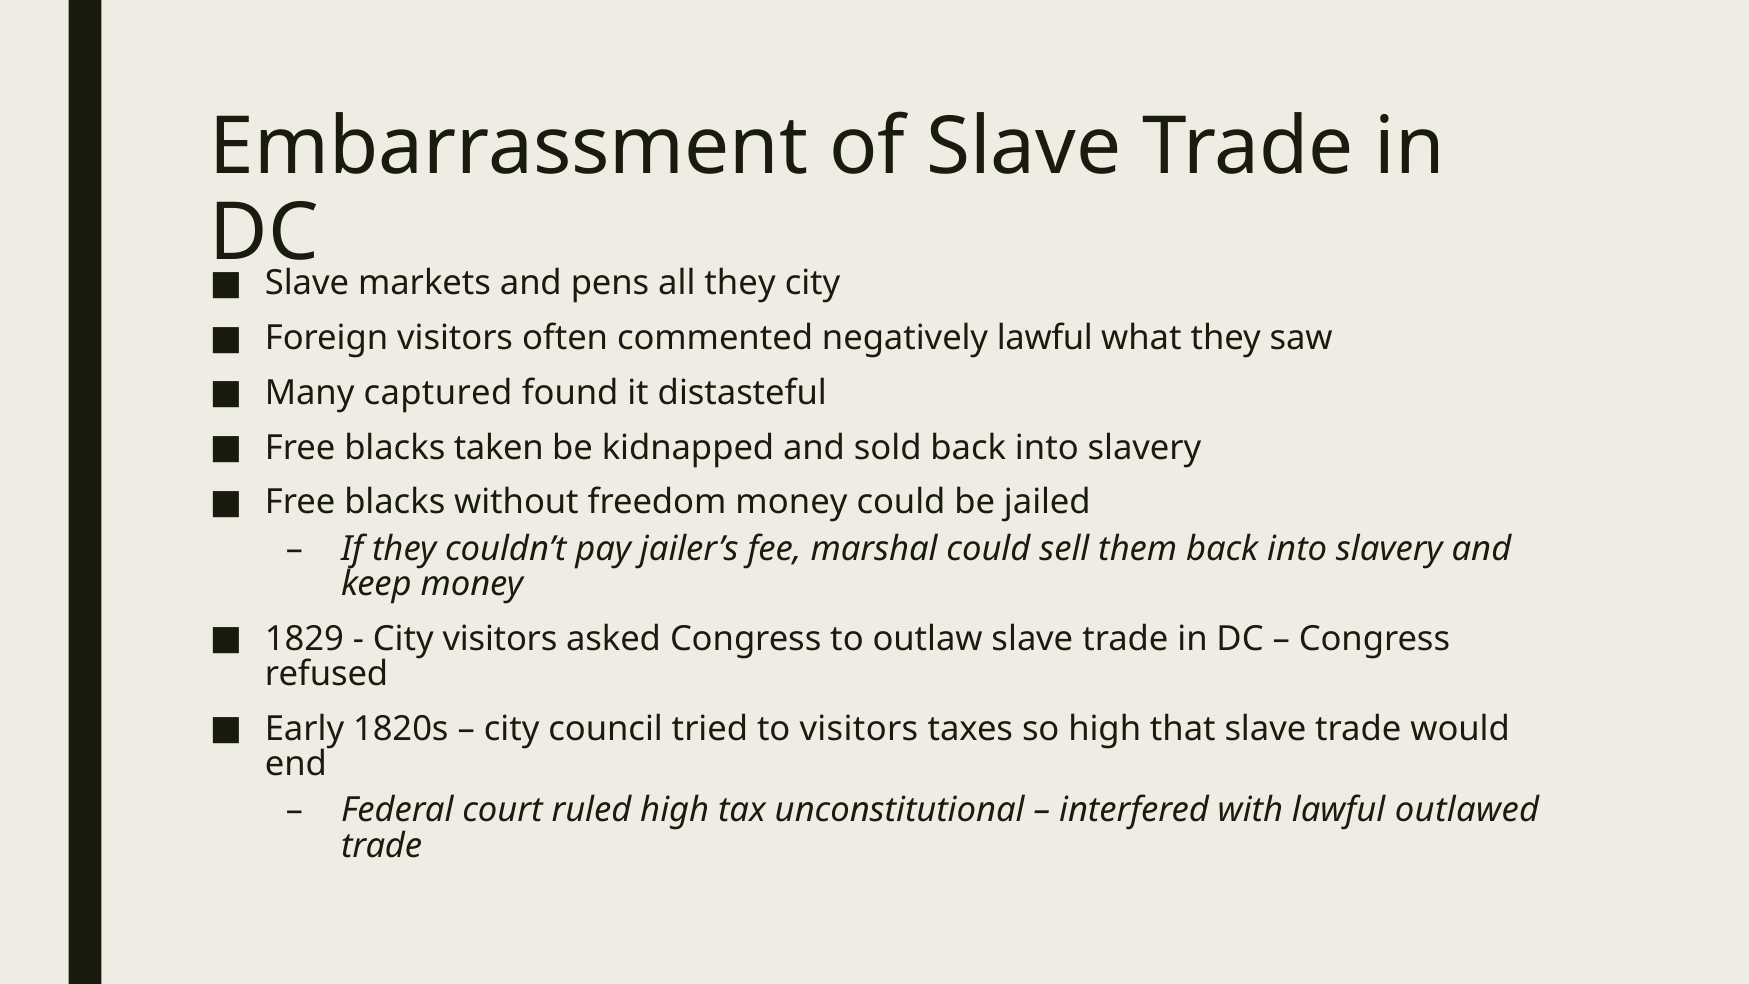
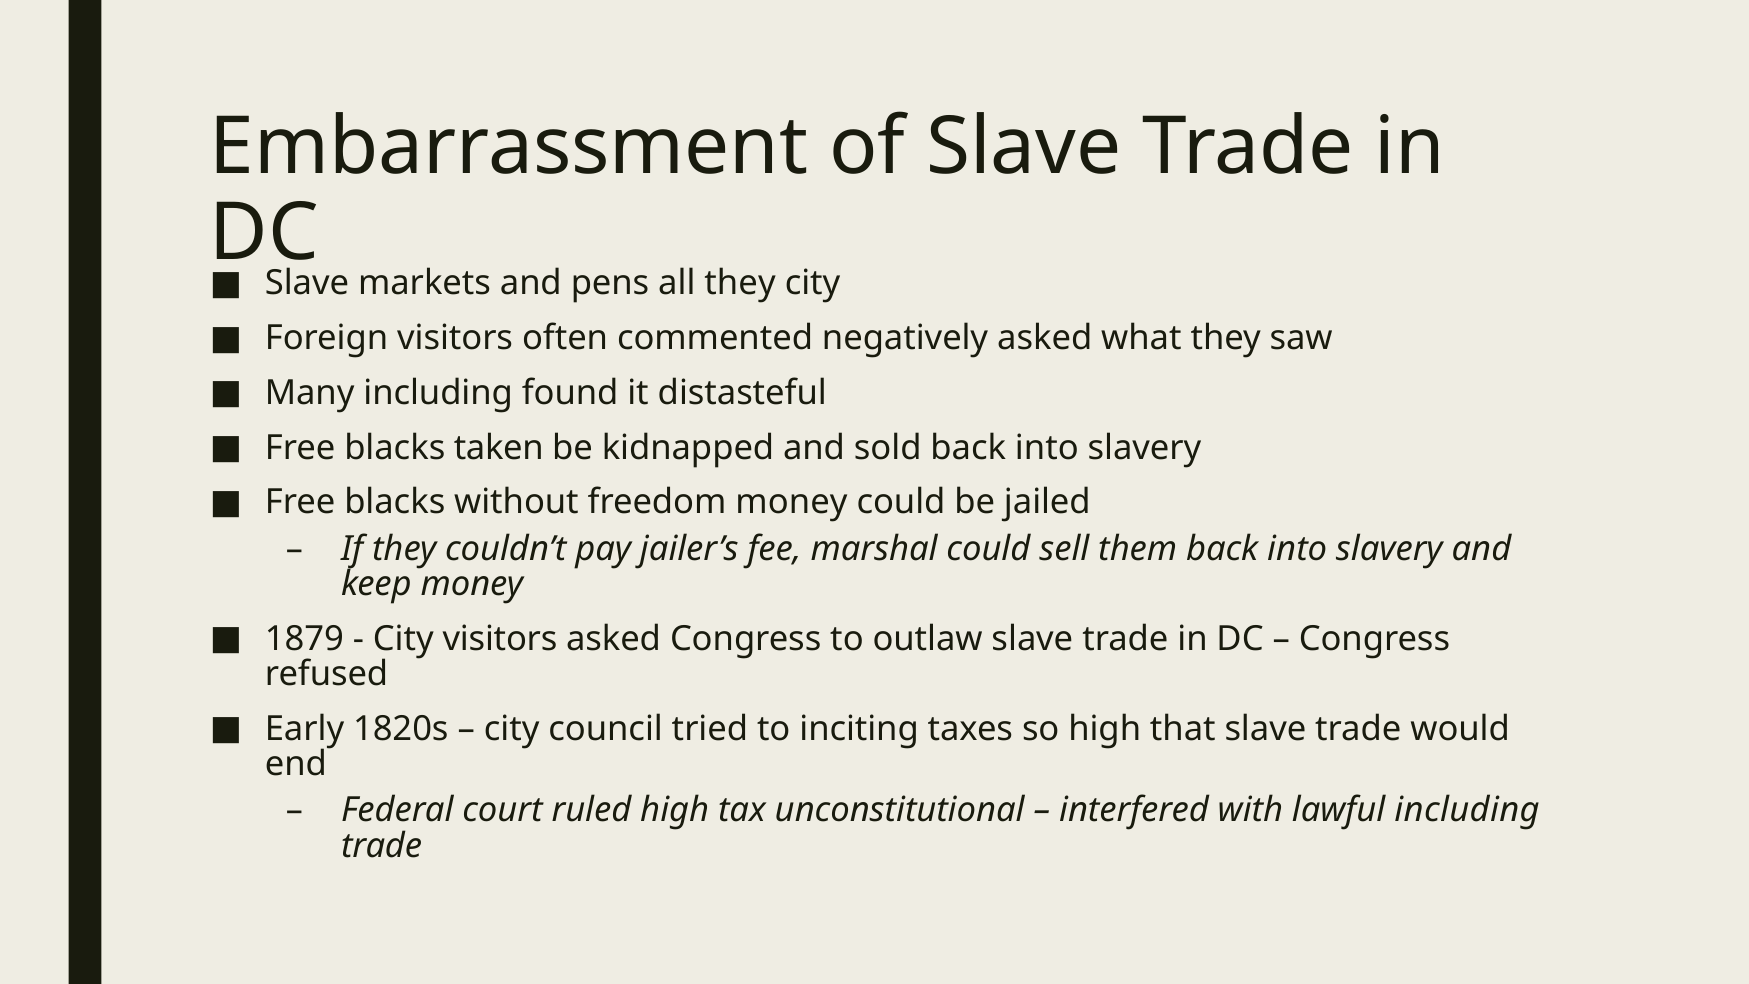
negatively lawful: lawful -> asked (1045, 338)
Many captured: captured -> including (438, 393)
1829: 1829 -> 1879 (304, 639)
to visitors: visitors -> inciting (859, 729)
lawful outlawed: outlawed -> including (1467, 810)
